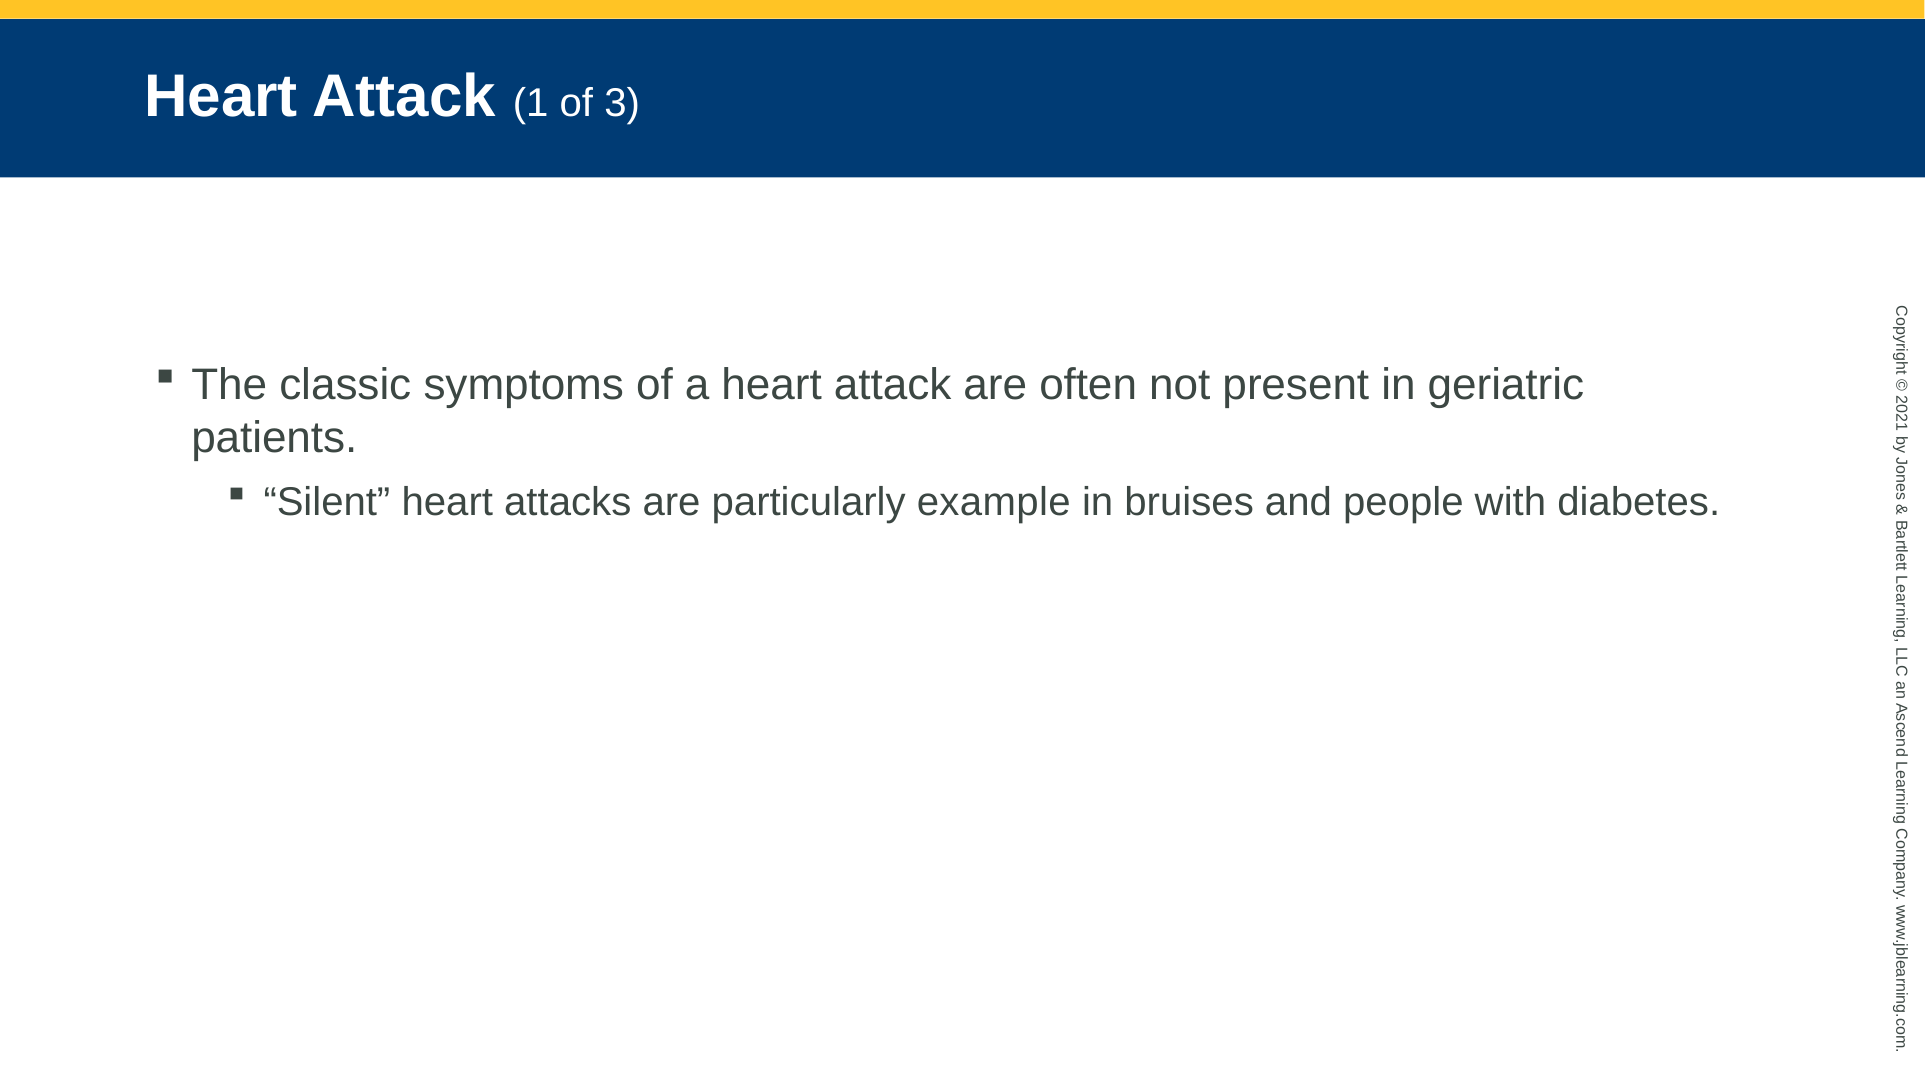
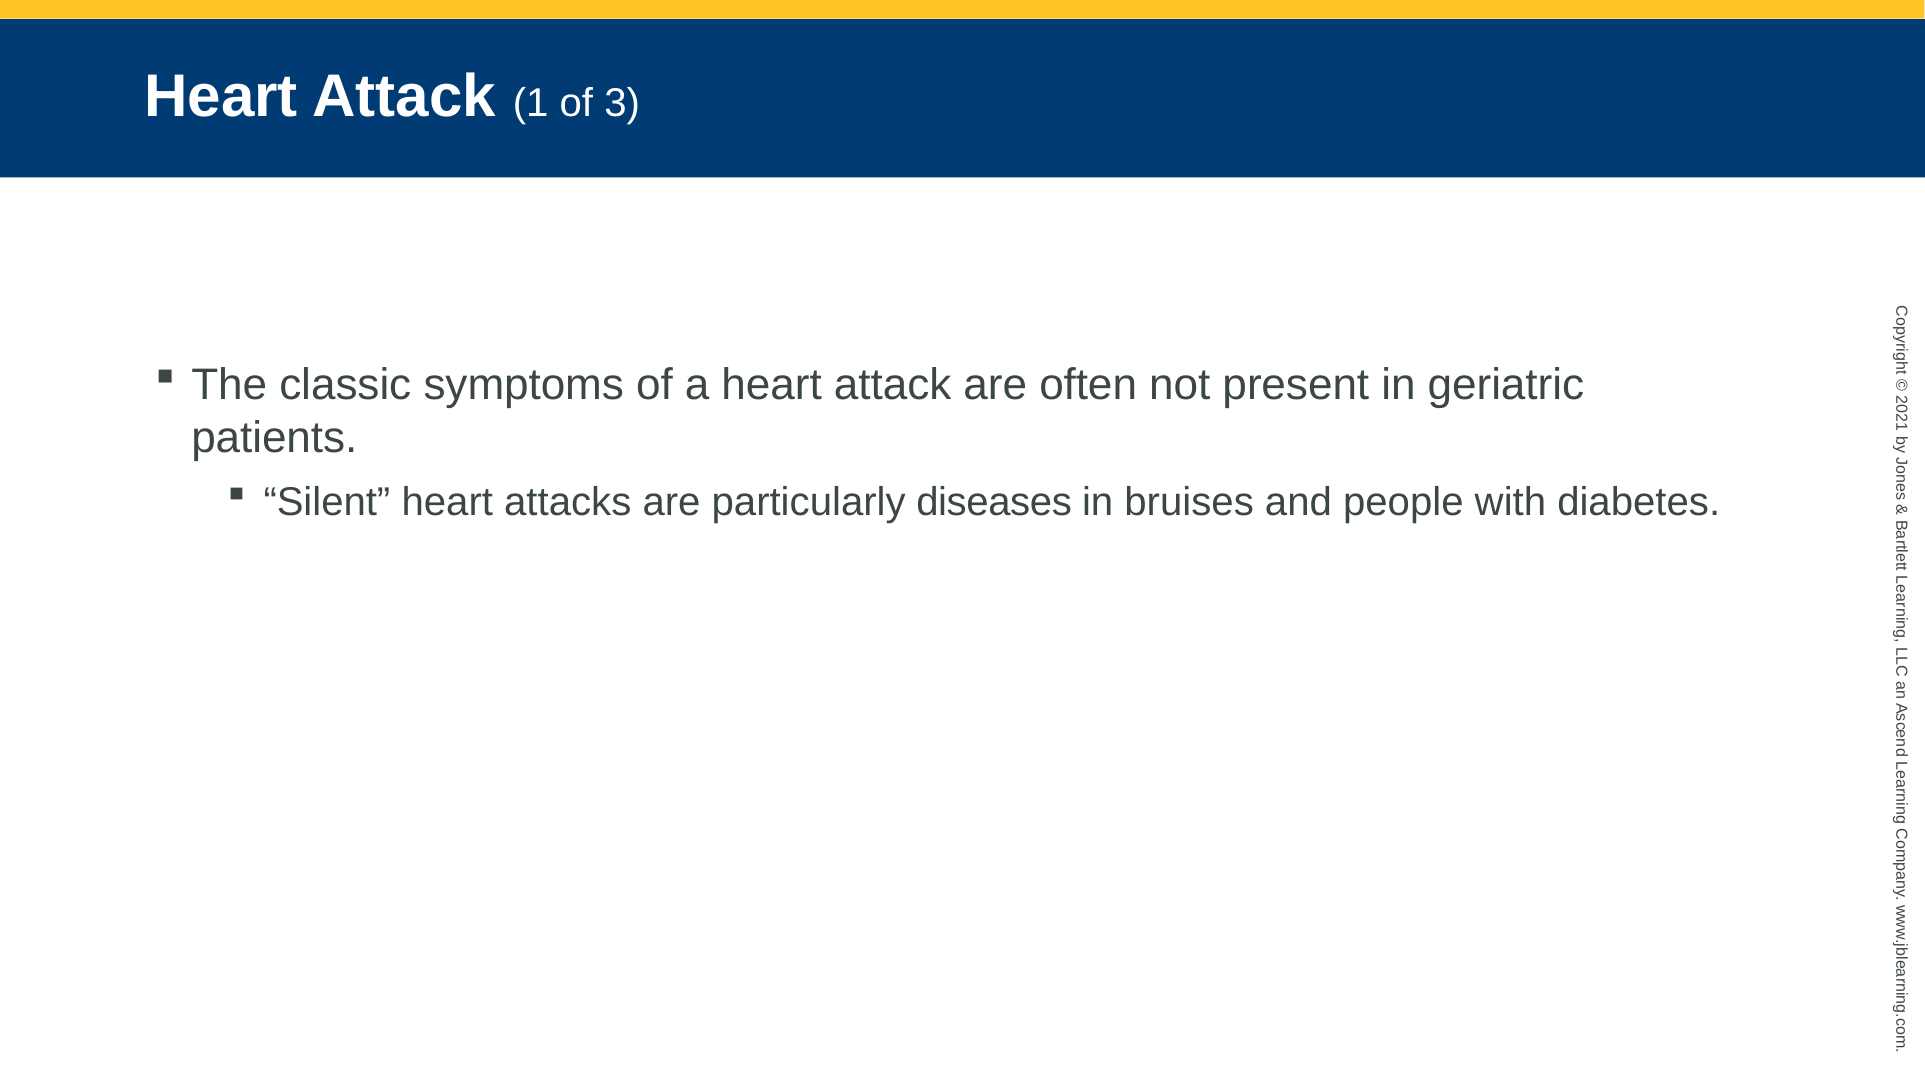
example: example -> diseases (994, 502)
